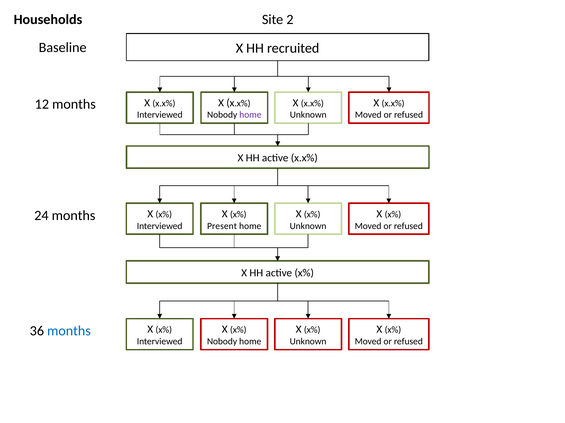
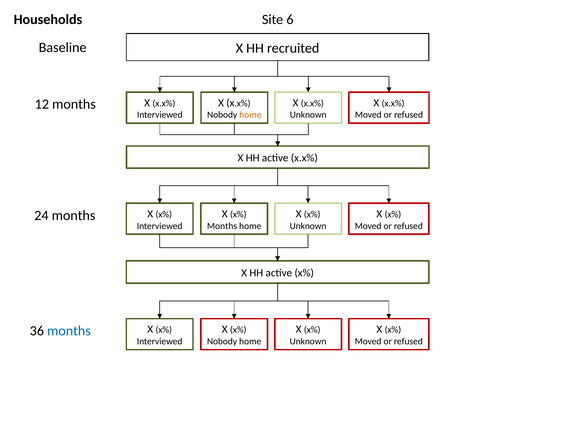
2: 2 -> 6 (290, 19)
home colour: purple -> orange (250, 115)
Present: Present -> Months (222, 226)
